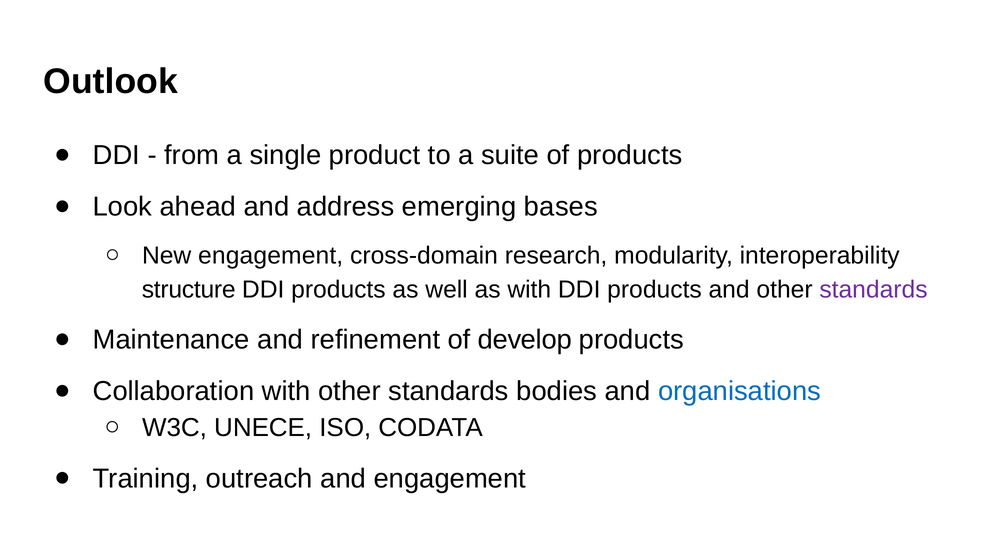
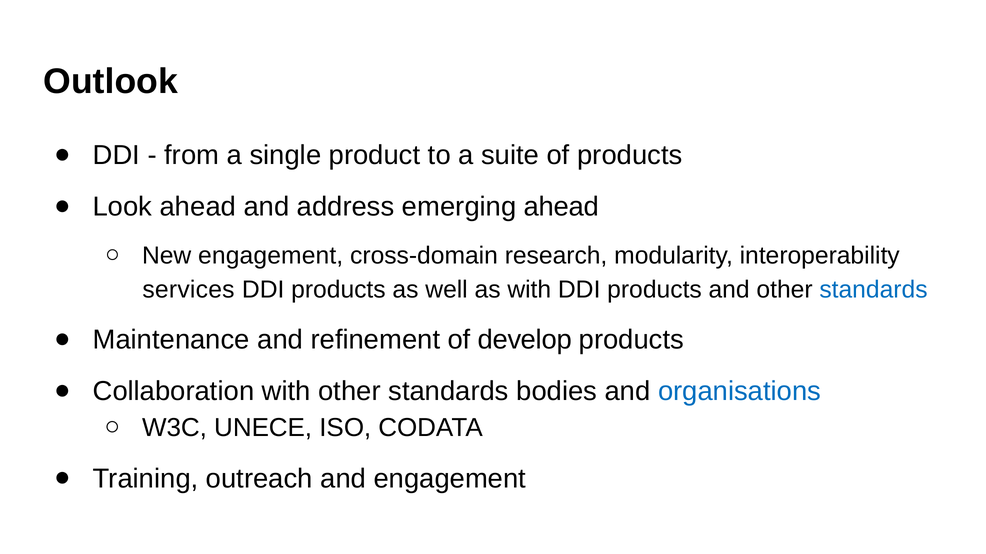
emerging bases: bases -> ahead (561, 207)
structure: structure -> services (188, 290)
standards colour: purple -> blue (873, 290)
